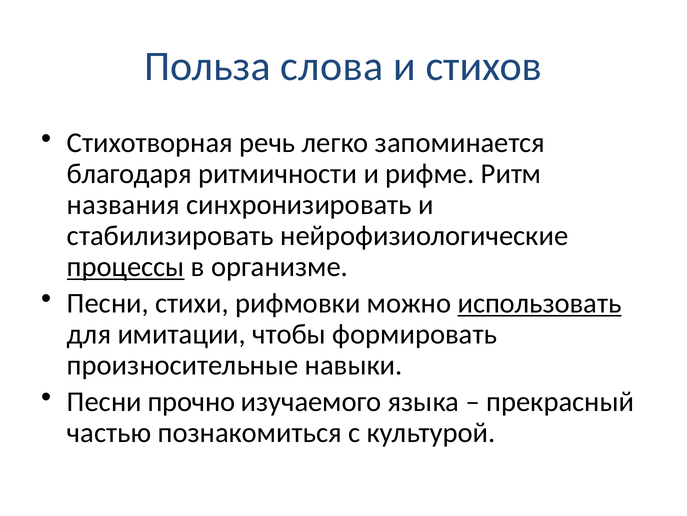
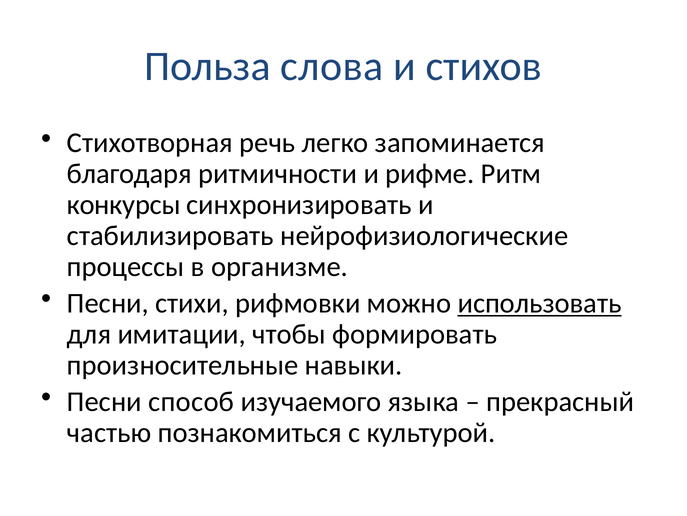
названия: названия -> конкурсы (124, 205)
процессы underline: present -> none (126, 266)
прочно: прочно -> способ (191, 401)
